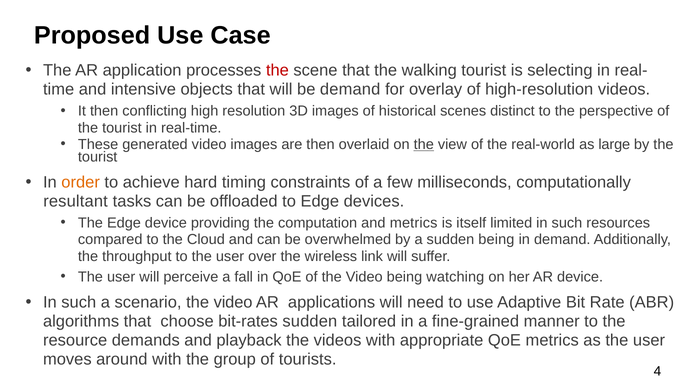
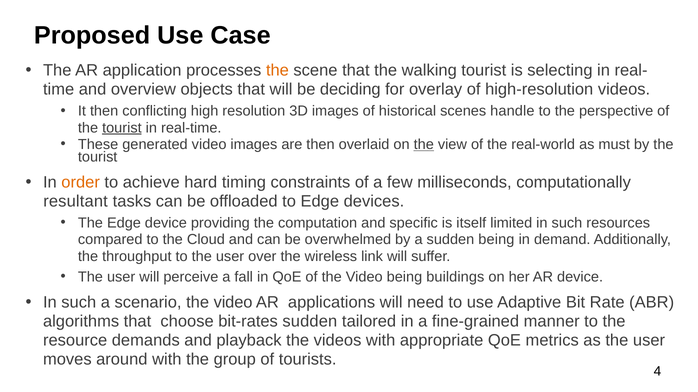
the colour: red -> orange (277, 71)
intensive: intensive -> overview (143, 90)
be demand: demand -> deciding (350, 90)
distinct: distinct -> handle (512, 111)
tourist underline: none -> present (122, 128)
large: large -> must (614, 145)
and metrics: metrics -> specific (414, 223)
watching: watching -> buildings (455, 277)
